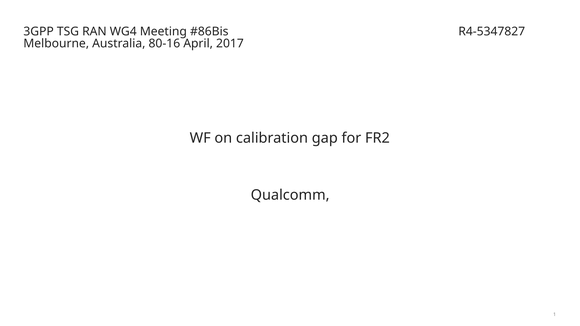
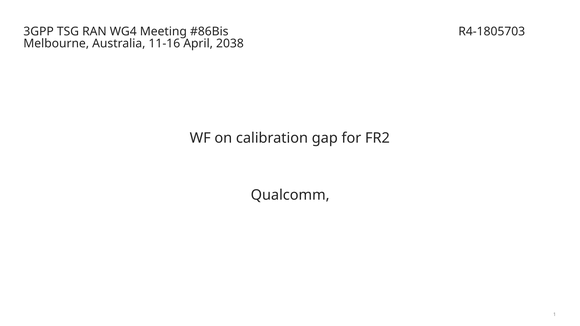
R4-5347827: R4-5347827 -> R4-1805703 (492, 32)
80-16: 80-16 -> 11-16 (164, 44)
2017: 2017 -> 2038 (230, 44)
